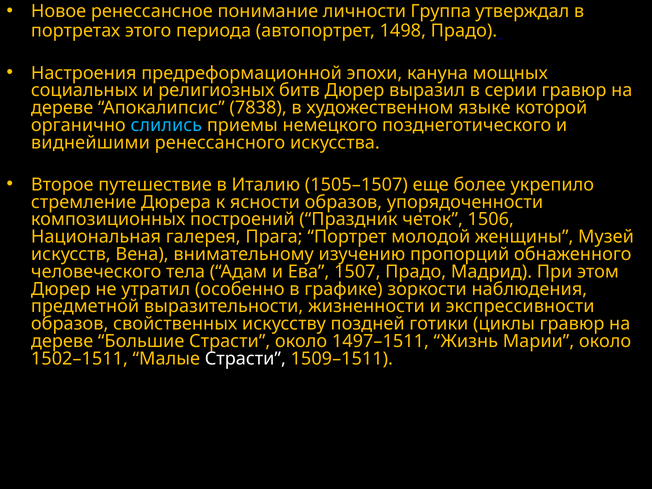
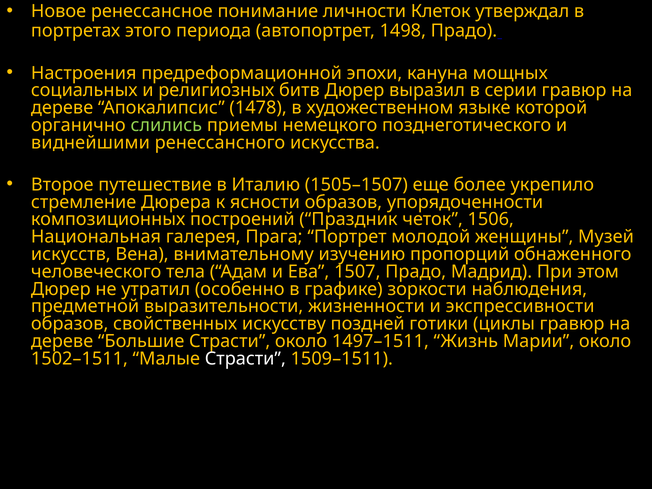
Группа: Группа -> Клеток (441, 11)
7838: 7838 -> 1478 (258, 108)
слились colour: light blue -> light green (166, 125)
